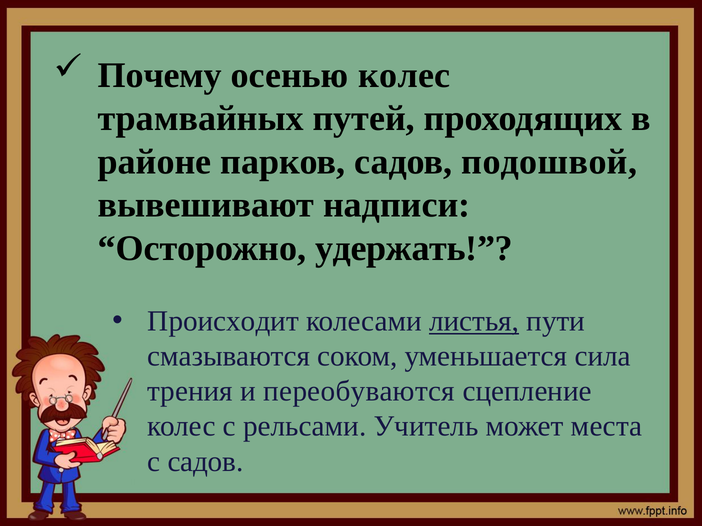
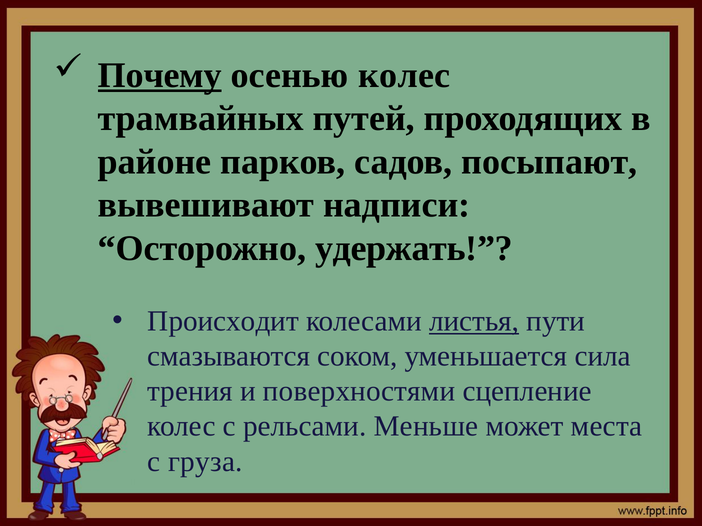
Почему underline: none -> present (160, 75)
подошвой: подошвой -> посыпают (549, 162)
переобуваются: переобуваются -> поверхностями (359, 392)
Учитель: Учитель -> Меньше (426, 427)
с садов: садов -> груза (205, 462)
